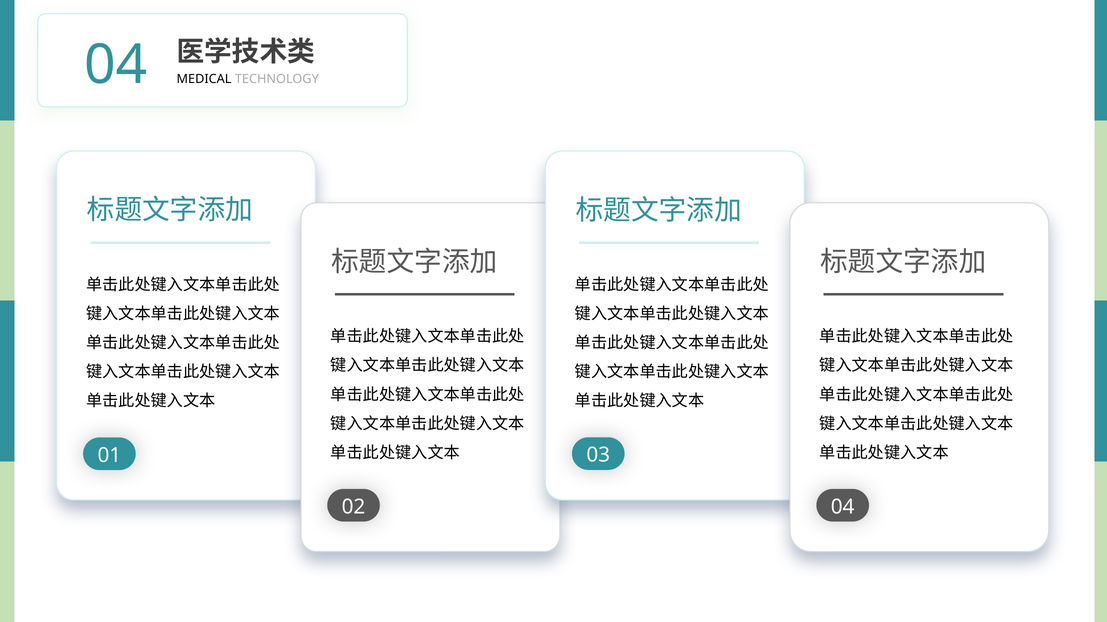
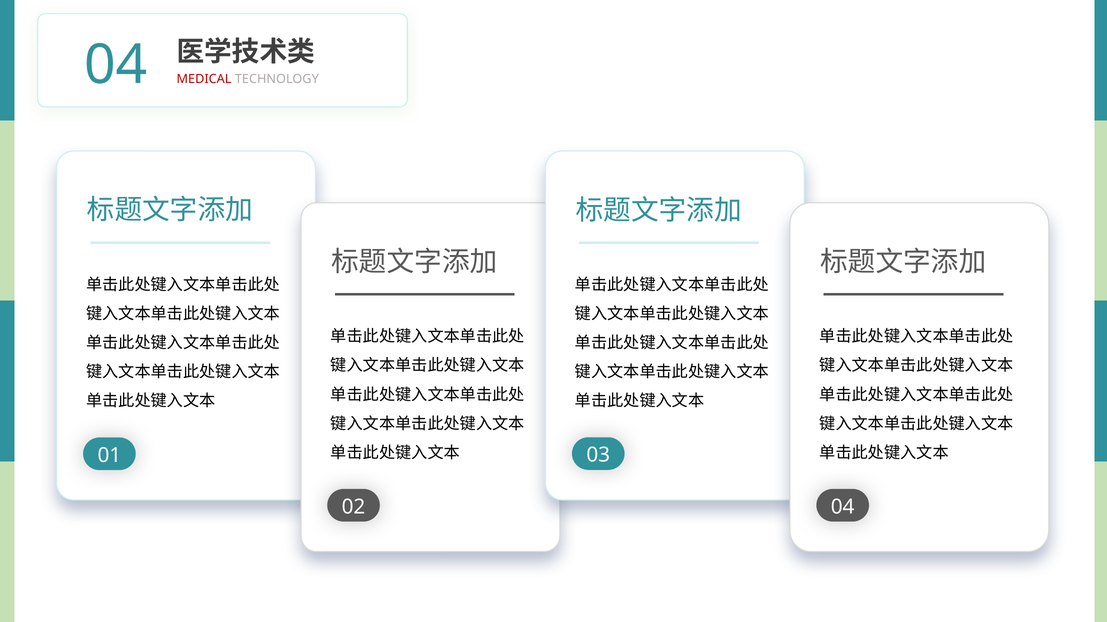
MEDICAL colour: black -> red (204, 79)
